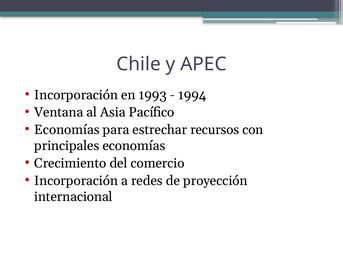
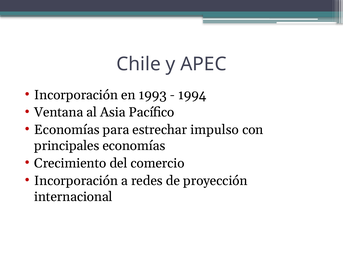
recursos: recursos -> impulso (215, 130)
